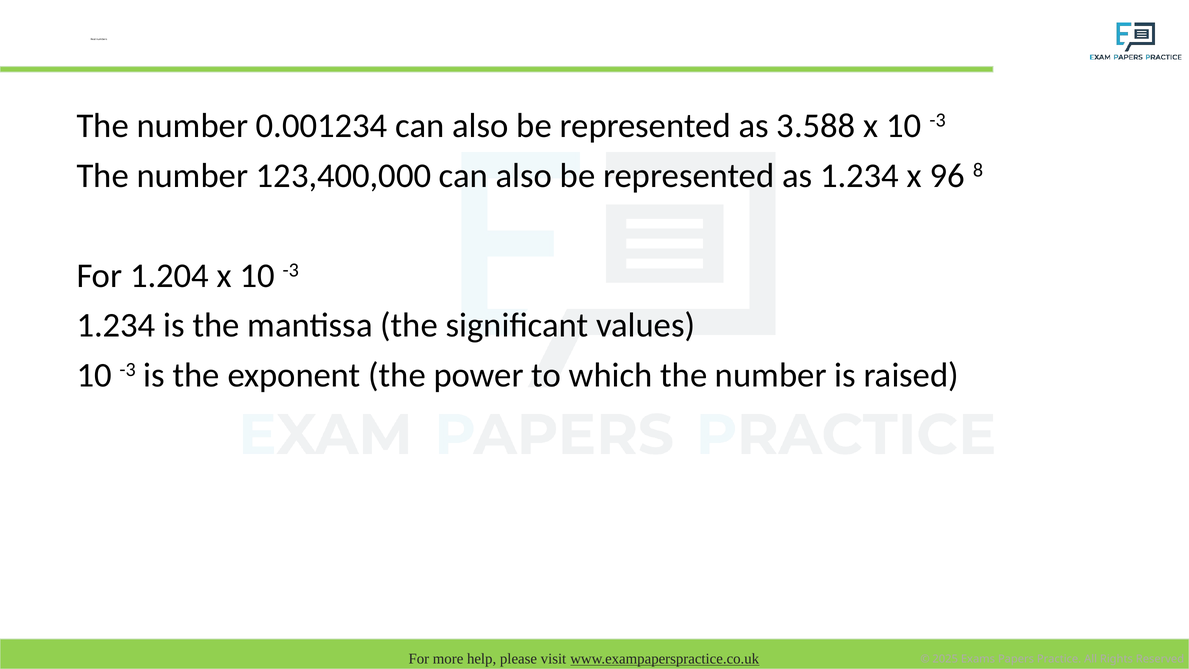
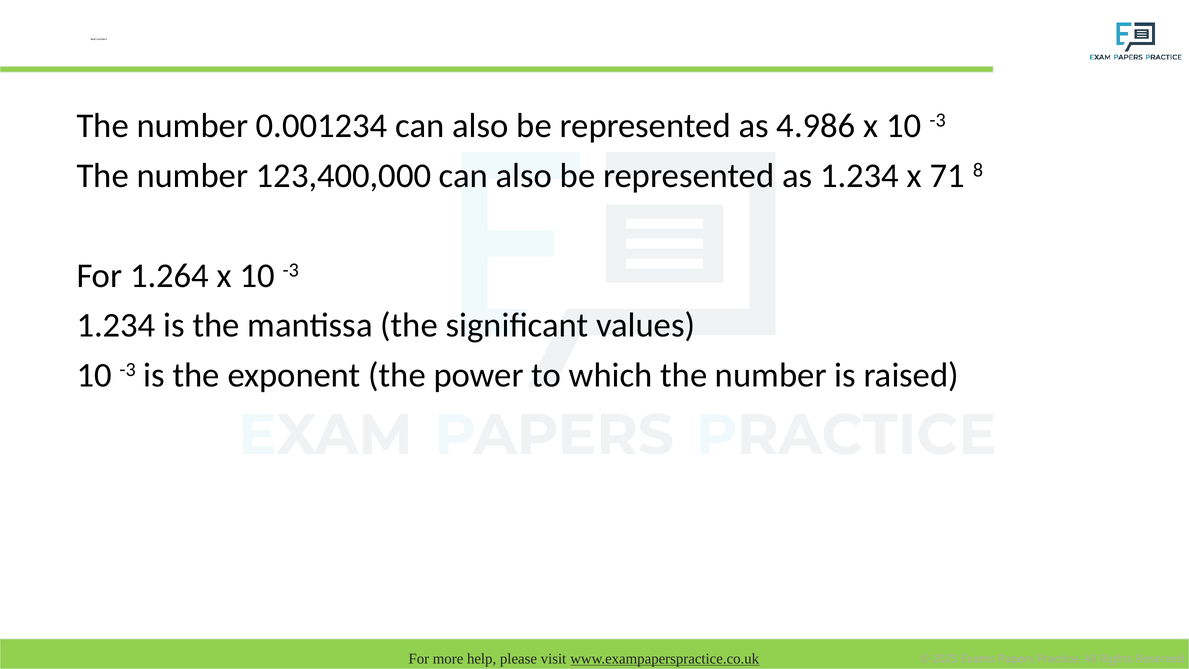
3.588: 3.588 -> 4.986 (816, 126)
96: 96 -> 71 (947, 176)
1.204: 1.204 -> 1.264 (170, 275)
